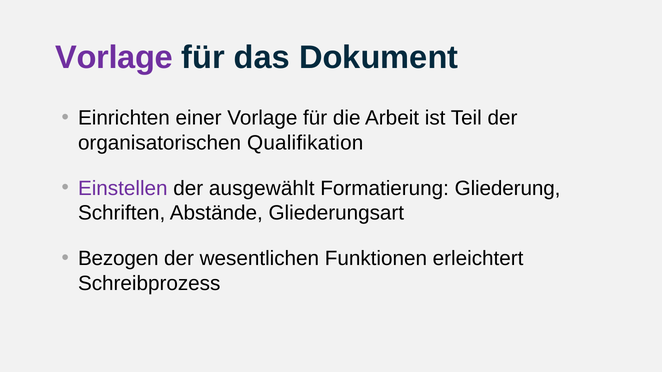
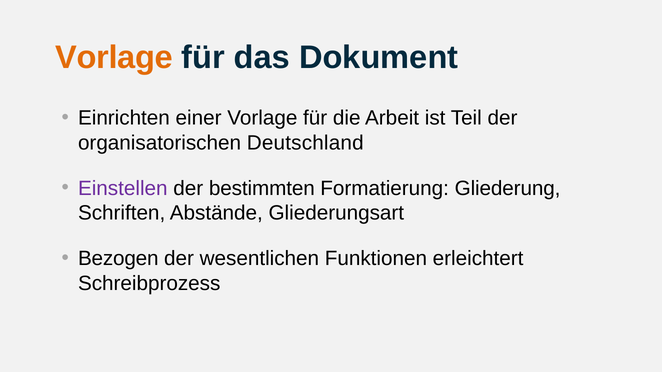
Vorlage colour: purple -> orange (114, 58)
Qualifikation: Qualifikation -> Deutschland (305, 143)
ausgewählt: ausgewählt -> bestimmten (262, 188)
